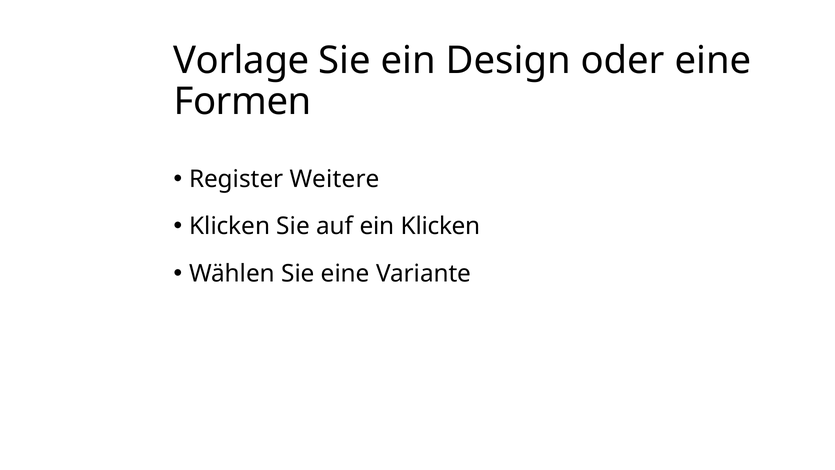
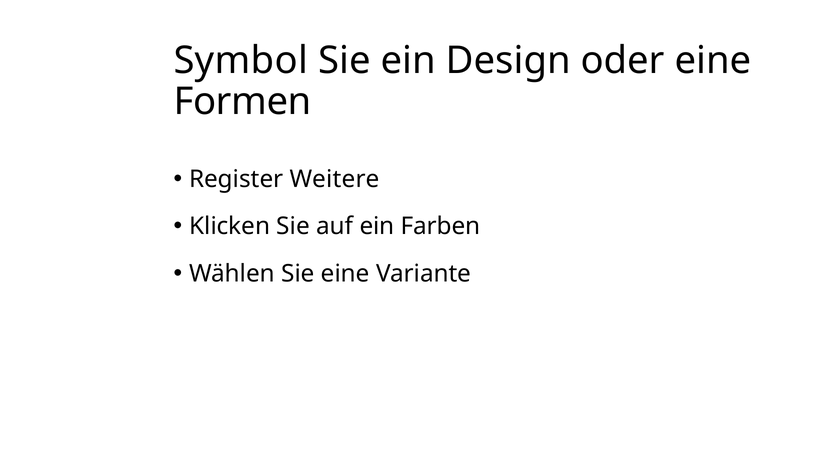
Vorlage: Vorlage -> Symbol (241, 60)
ein Klicken: Klicken -> Farben (441, 226)
